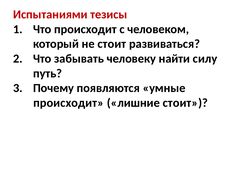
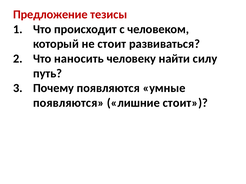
Испытаниями: Испытаниями -> Предложение (50, 15)
забывать: забывать -> наносить (79, 59)
происходит: происходит -> появляются (69, 103)
